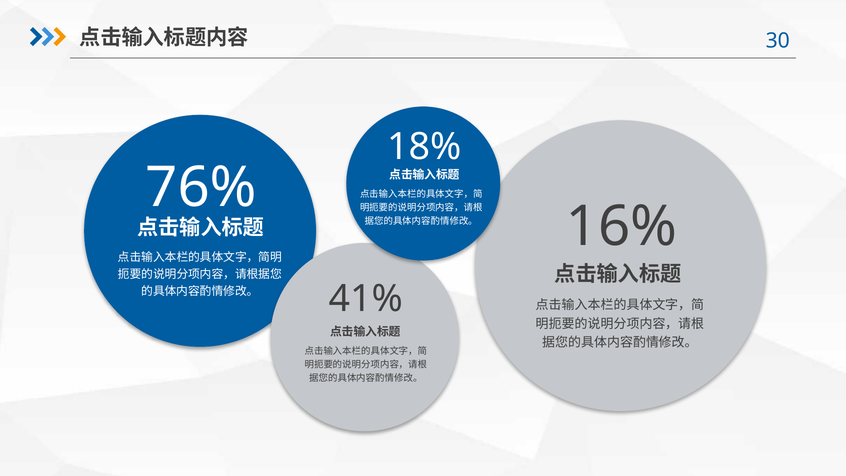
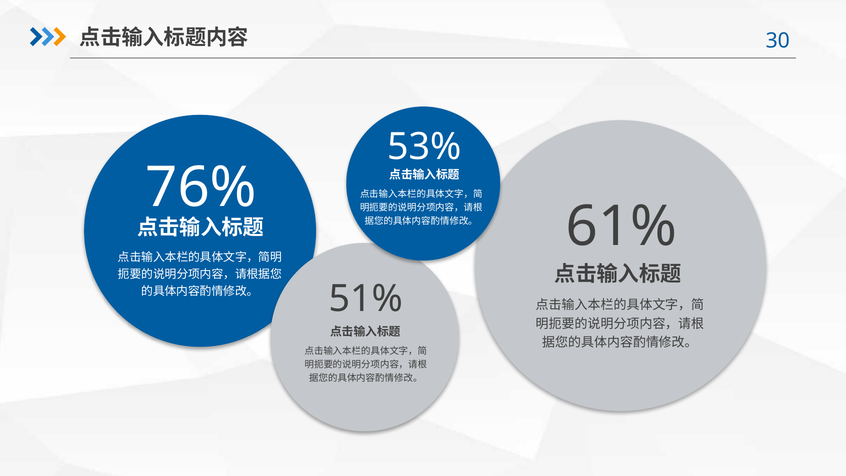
18%: 18% -> 53% (424, 147)
16%: 16% -> 61% (622, 226)
41%: 41% -> 51% (366, 299)
